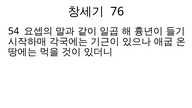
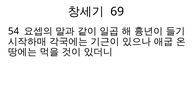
76: 76 -> 69 (117, 12)
